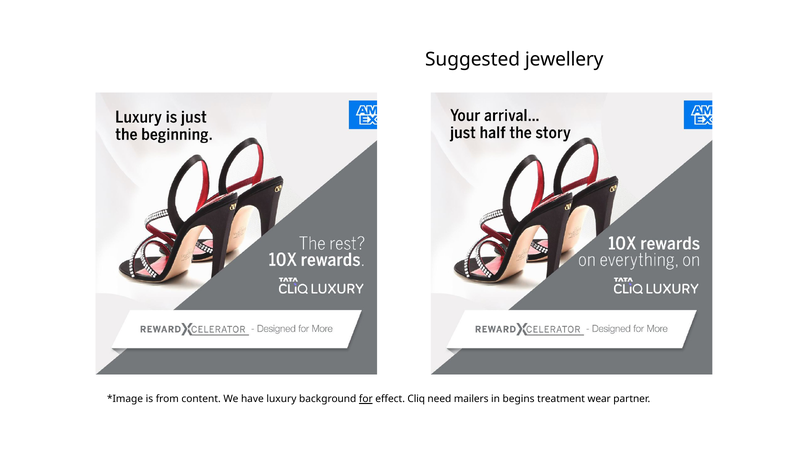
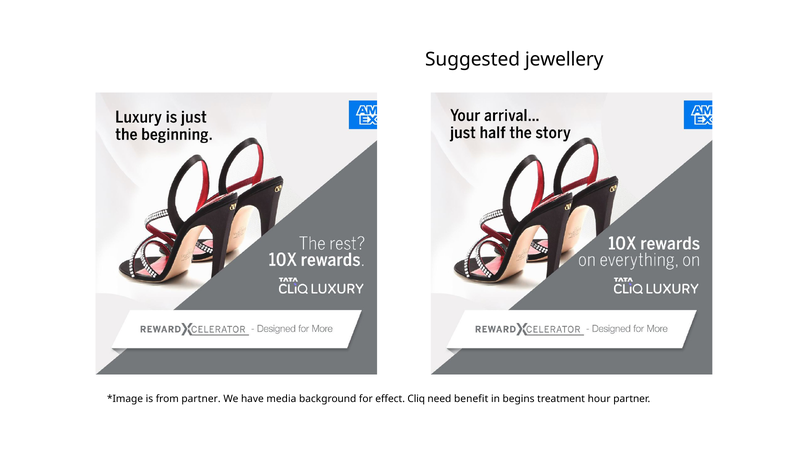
from content: content -> partner (201, 399)
luxury: luxury -> media (281, 399)
for underline: present -> none (366, 399)
mailers: mailers -> benefit (471, 399)
wear: wear -> hour (599, 399)
